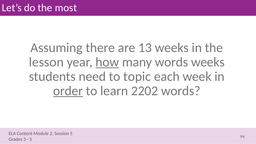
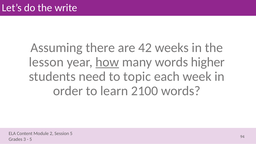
most: most -> write (66, 8)
13: 13 -> 42 (145, 48)
words weeks: weeks -> higher (208, 62)
order underline: present -> none (68, 91)
2202: 2202 -> 2100 (145, 91)
